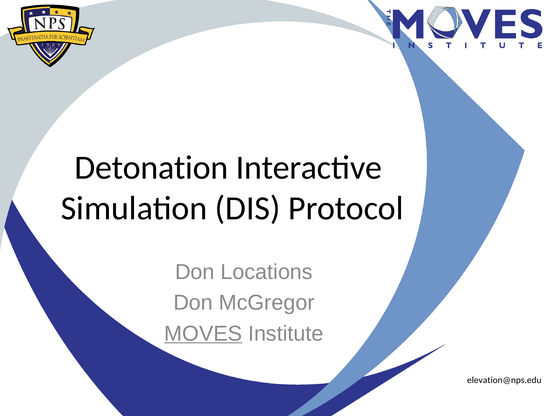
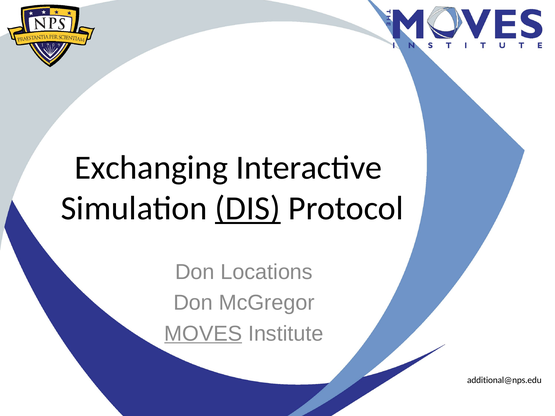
Detonation: Detonation -> Exchanging (151, 168)
DIS underline: none -> present (248, 208)
elevation@nps.edu: elevation@nps.edu -> additional@nps.edu (504, 380)
